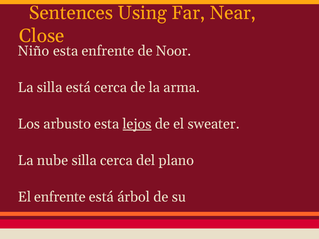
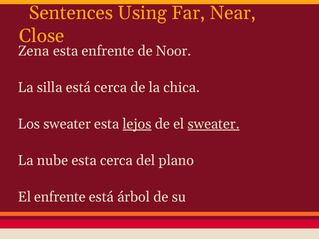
Niño: Niño -> Zena (34, 51)
arma: arma -> chica (182, 88)
Los arbusto: arbusto -> sweater (67, 124)
sweater underline: none -> present (214, 124)
nube silla: silla -> esta (84, 161)
